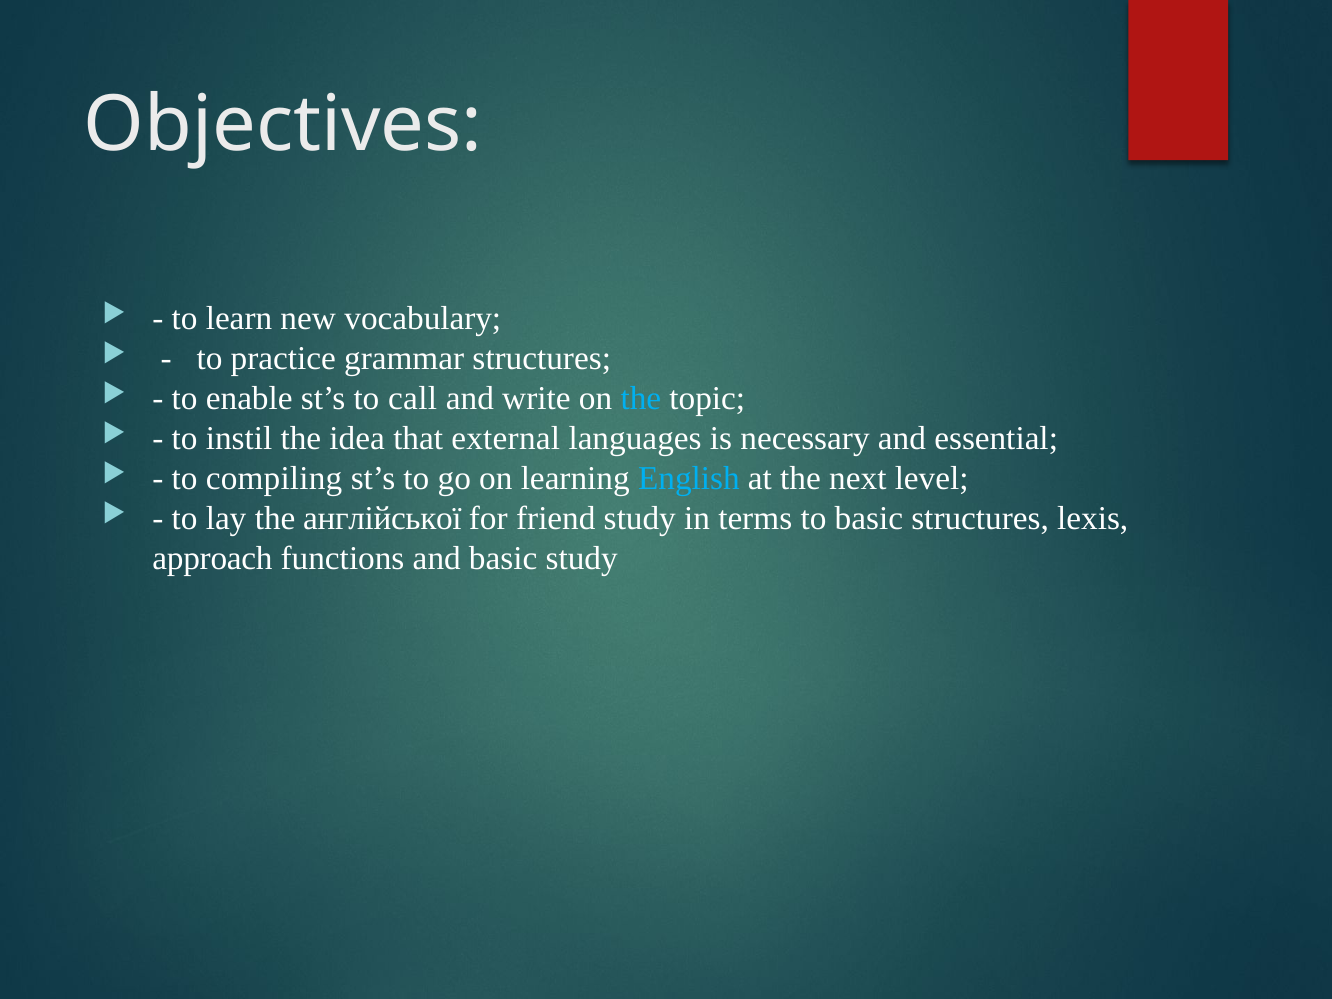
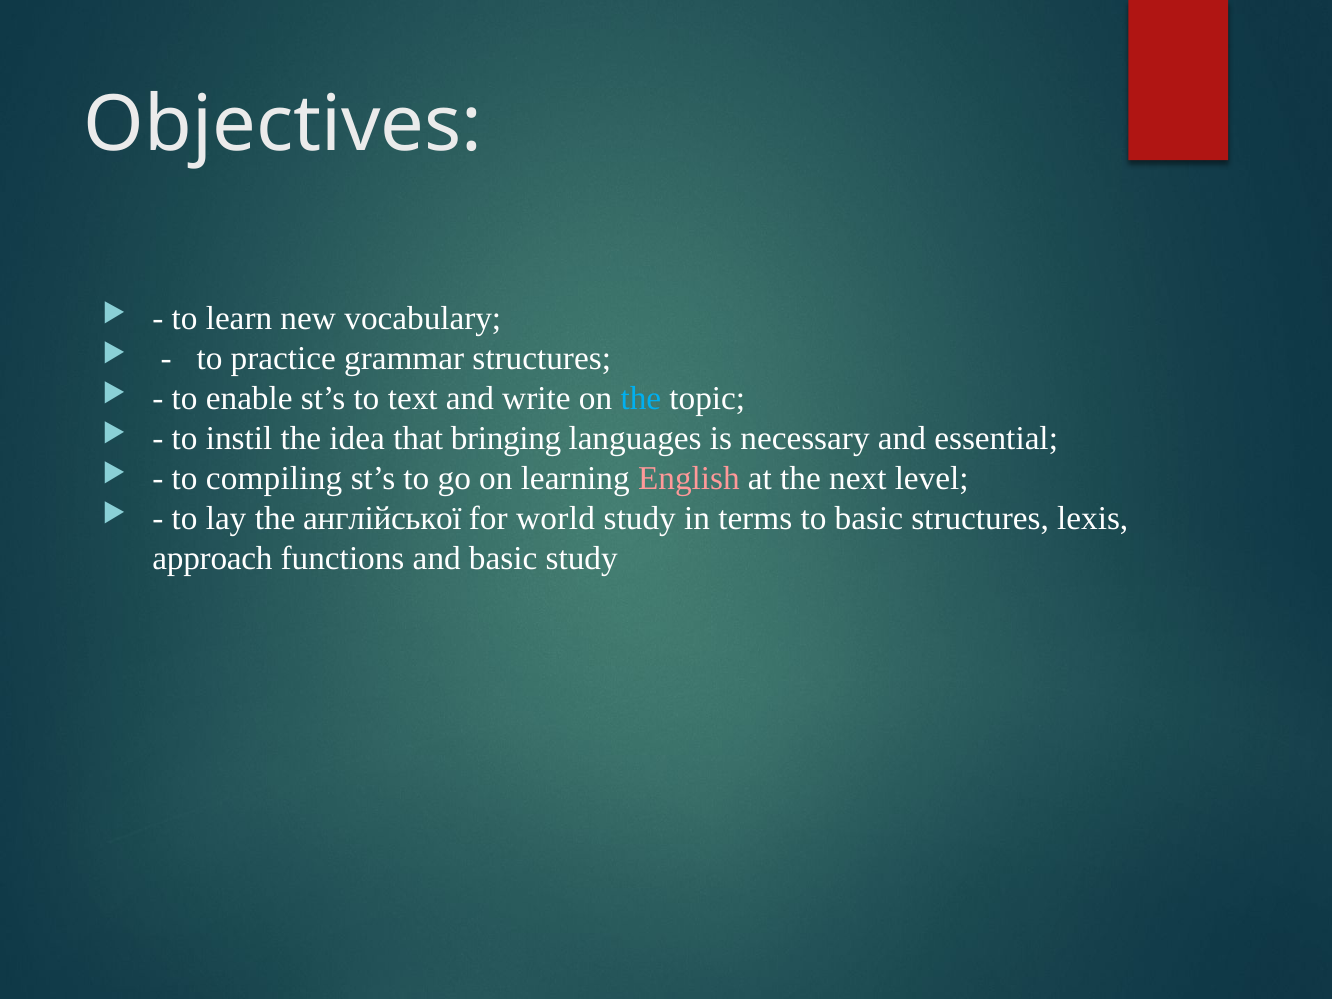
call: call -> text (413, 399)
external: external -> bringing (506, 439)
English colour: light blue -> pink (689, 479)
friend: friend -> world (556, 519)
